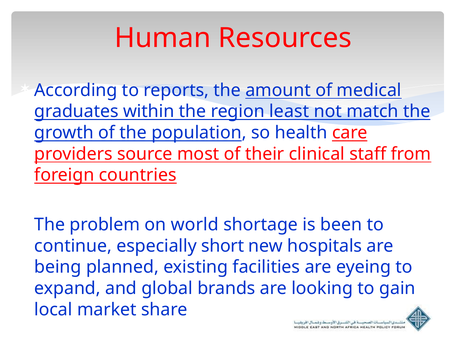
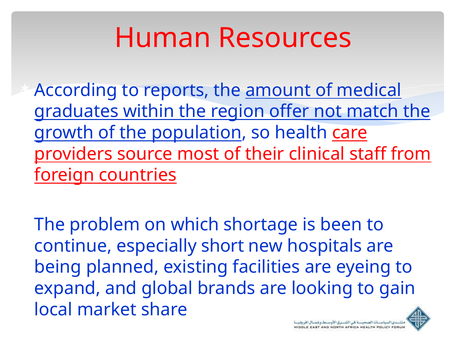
least: least -> offer (289, 112)
world: world -> which (195, 225)
